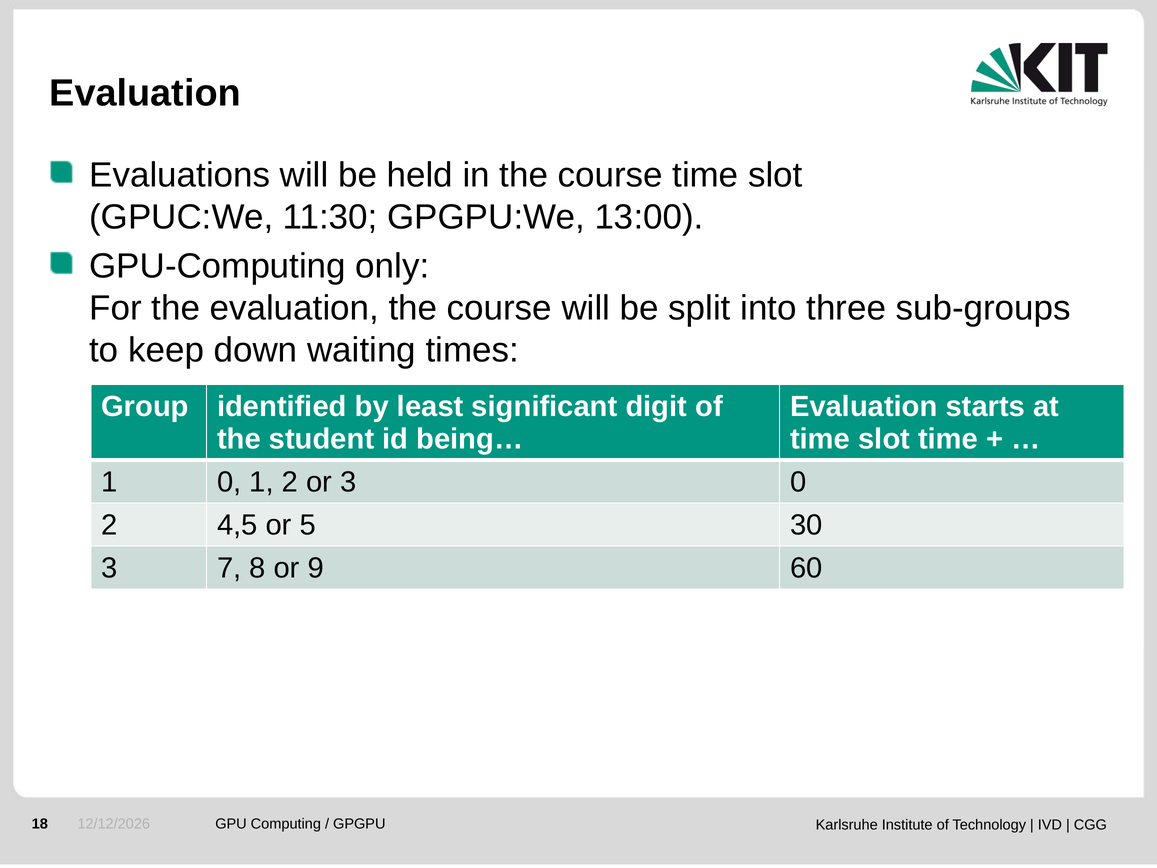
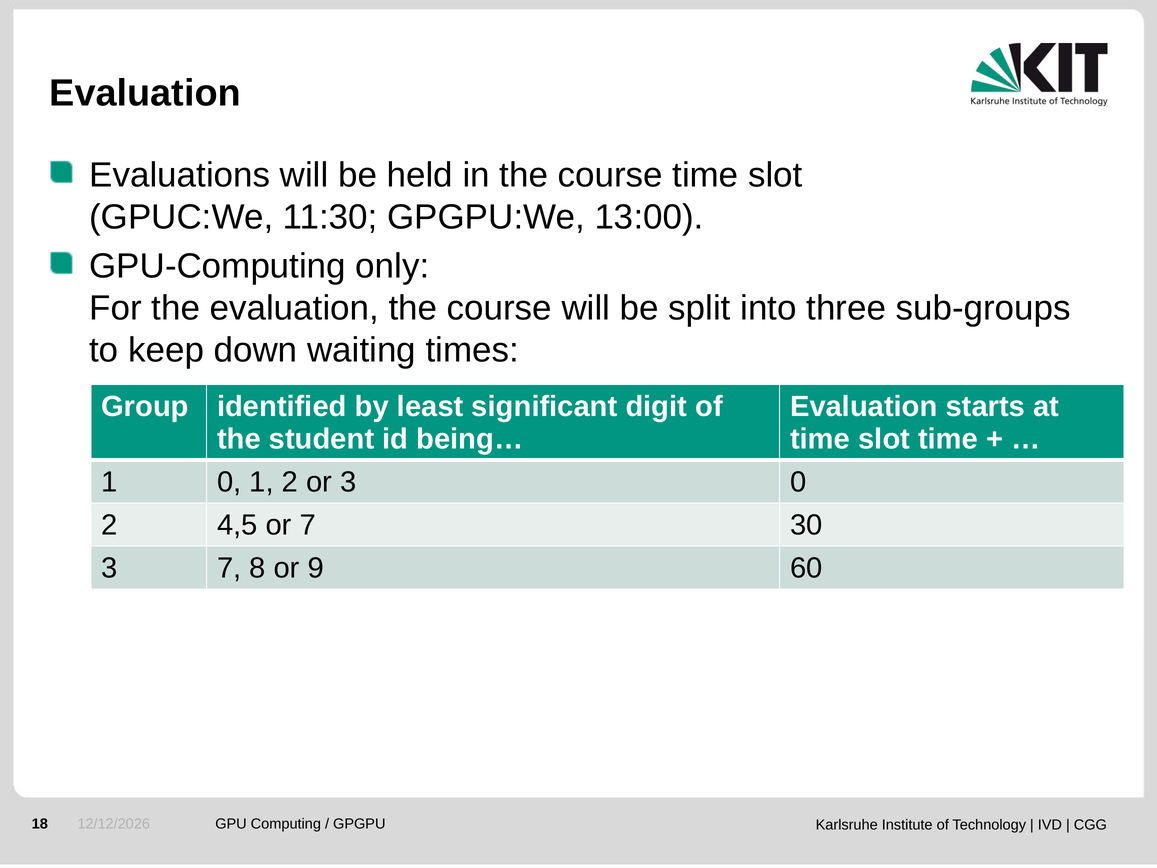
or 5: 5 -> 7 (308, 525)
